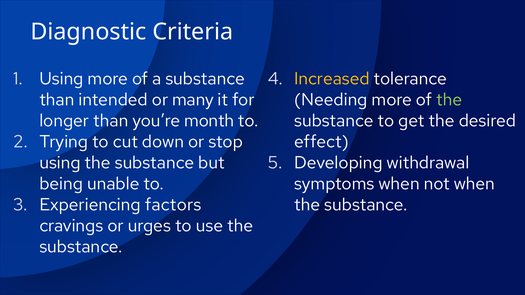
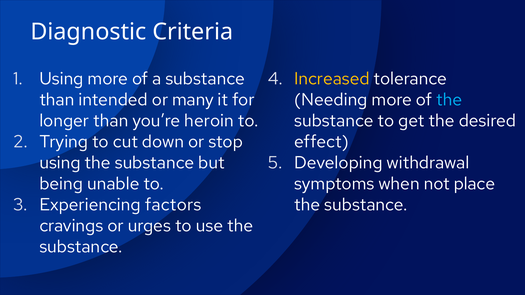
the colour: light green -> light blue (449, 100)
month: month -> heroin (209, 121)
not when: when -> place (474, 184)
